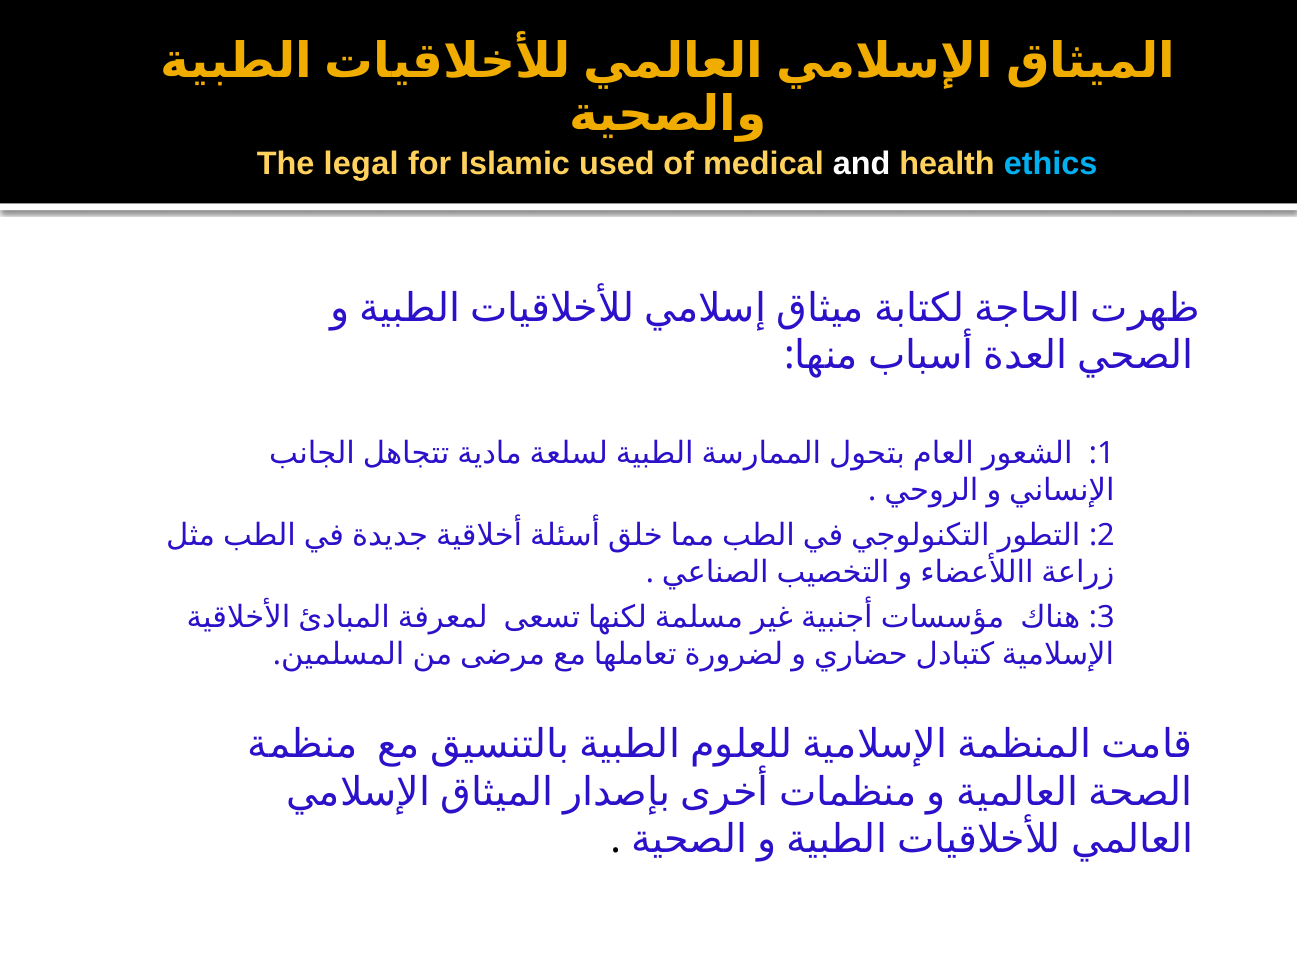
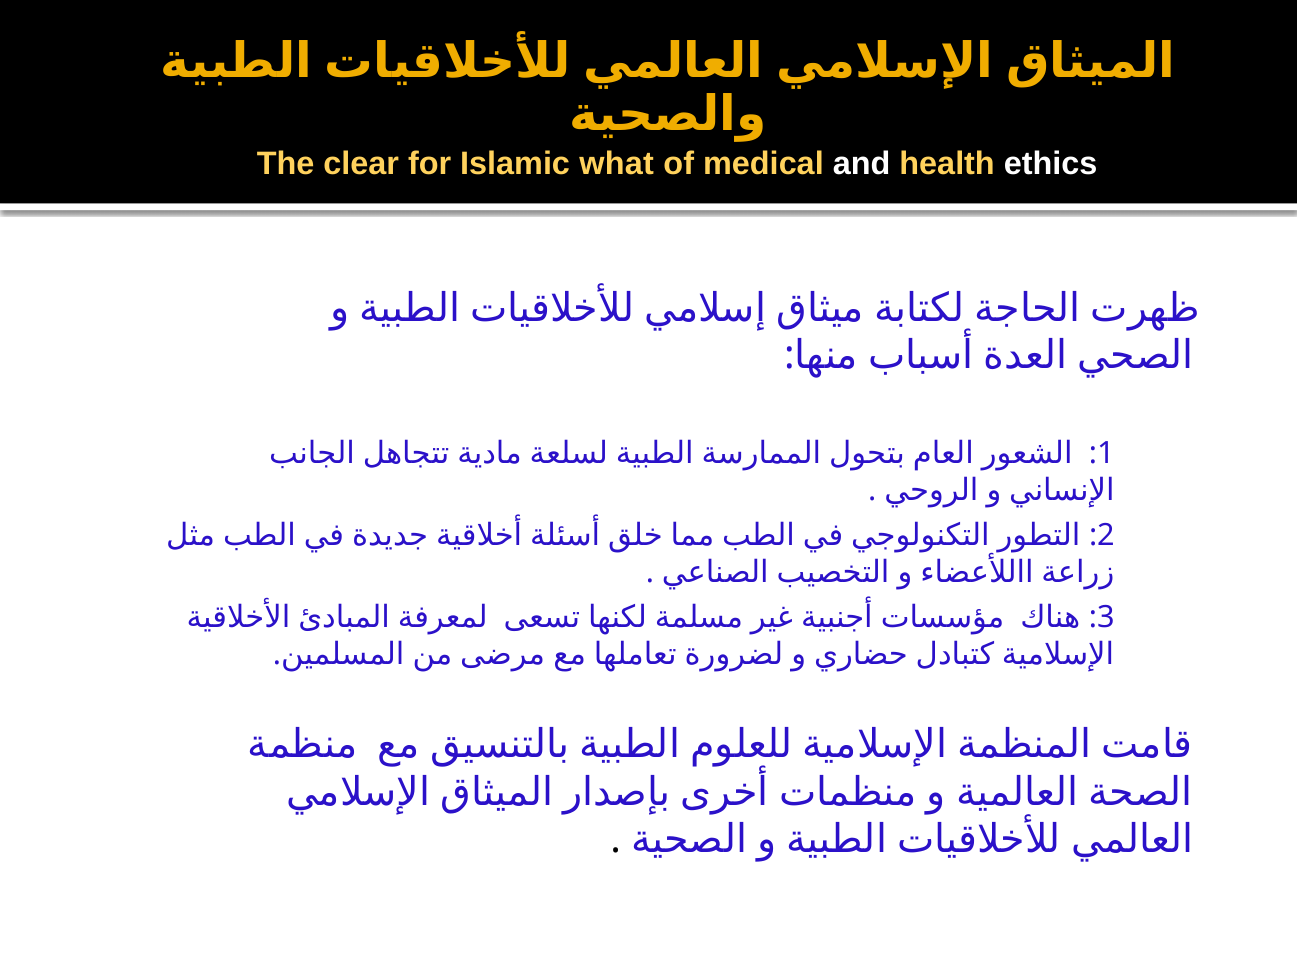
legal: legal -> clear (361, 164)
used: used -> what (617, 164)
ethics colour: light blue -> white (1051, 164)
